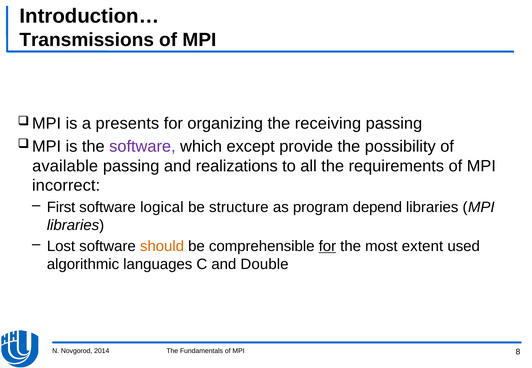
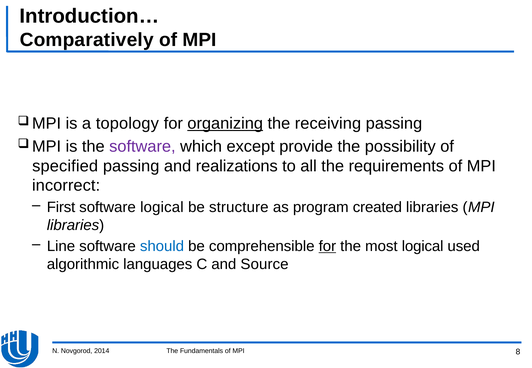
Transmissions: Transmissions -> Comparatively (87, 40)
presents: presents -> topology (127, 124)
organizing underline: none -> present (225, 124)
available: available -> specified (65, 166)
depend: depend -> created (377, 207)
Lost: Lost -> Line (61, 246)
should colour: orange -> blue (162, 246)
most extent: extent -> logical (423, 246)
Double: Double -> Source (265, 264)
